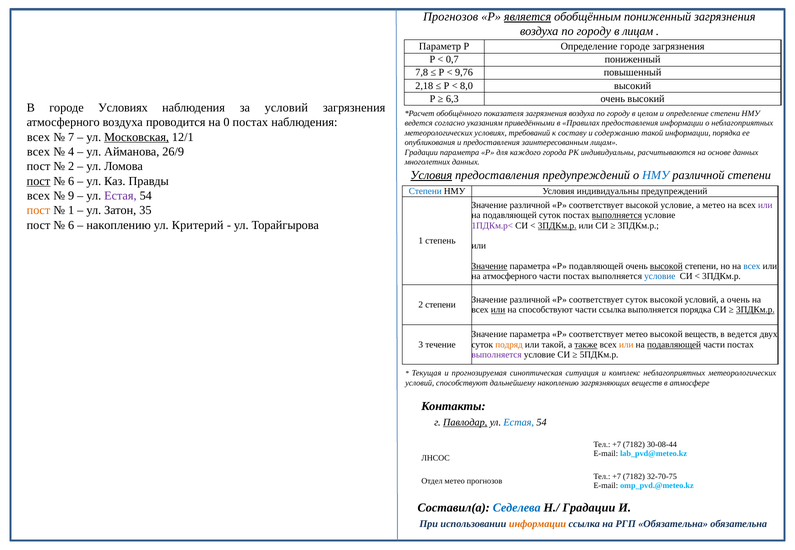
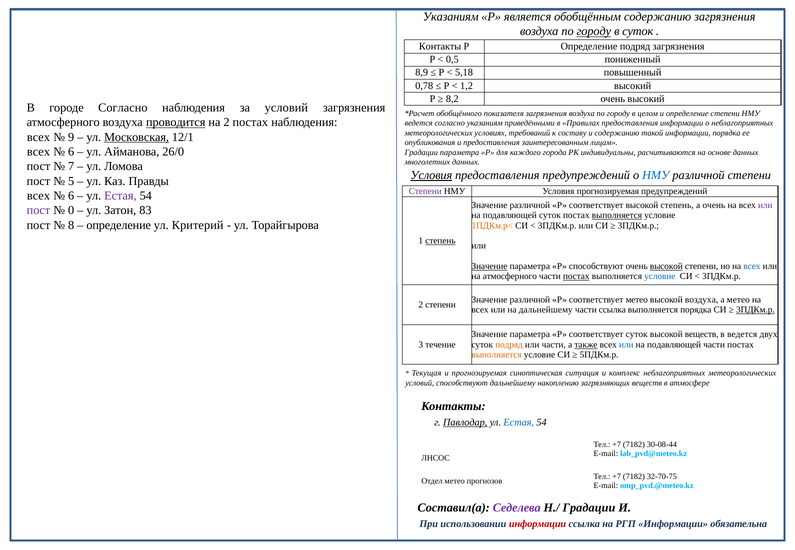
Прогнозов: Прогнозов -> Указаниям (451, 17)
является underline: present -> none (528, 17)
обобщённым пониженный: пониженный -> содержанию (658, 17)
городу underline: none -> present (594, 31)
в лицам: лицам -> суток (638, 31)
Параметр: Параметр -> Контакты (440, 46)
Определение городе: городе -> подряд (635, 46)
0,7: 0,7 -> 0,5 (452, 60)
7,8: 7,8 -> 8,9 (422, 73)
9,76: 9,76 -> 5,18 (464, 73)
2,18: 2,18 -> 0,78 (424, 86)
8,0: 8,0 -> 1,2 (466, 86)
6,3: 6,3 -> 8,2 (452, 99)
городе Условиях: Условиях -> Согласно (123, 108)
проводится underline: none -> present (176, 122)
на 0: 0 -> 2 (227, 122)
7: 7 -> 9 (71, 137)
4: 4 -> 6 (71, 152)
26/9: 26/9 -> 26/0 (173, 152)
2: 2 -> 7 (71, 167)
пост underline: present -> none (38, 181)
6: 6 -> 5 (71, 181)
Степени colour: blue -> purple (425, 191)
Условия индивидуальны: индивидуальны -> прогнозируемая (608, 191)
9: 9 -> 6 (71, 196)
высокой условие: условие -> степень (677, 205)
а метео: метео -> очень (714, 205)
пост colour: orange -> purple (38, 211)
1: 1 -> 0 (71, 211)
35: 35 -> 83 (145, 211)
6: 6 -> 8 (71, 225)
накоплению: накоплению -> определение (119, 225)
1ПДКм.р< colour: purple -> orange (492, 226)
3ПДКм.р underline: present -> none (557, 226)
степень underline: none -> present (440, 241)
Р подавляющей: подавляющей -> способствуют (596, 266)
постах underline: none -> present (576, 277)
соответствует суток: суток -> метео (637, 300)
высокой условий: условий -> воздуха (702, 300)
а очень: очень -> метео (738, 300)
или underline: present -> none (498, 310)
на способствуют: способствуют -> дальнейшему (546, 310)
соответствует метео: метео -> суток (637, 335)
или такой: такой -> части (554, 345)
или colour: orange -> blue (626, 345)
подавляющей underline: present -> none (674, 345)
выполняется colour: purple -> orange (497, 355)
Седелева colour: blue -> purple (517, 508)
информации colour: orange -> red (538, 524)
РГП Обязательна: Обязательна -> Информации (673, 524)
